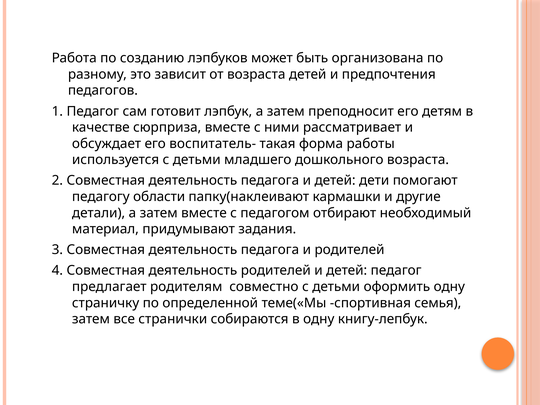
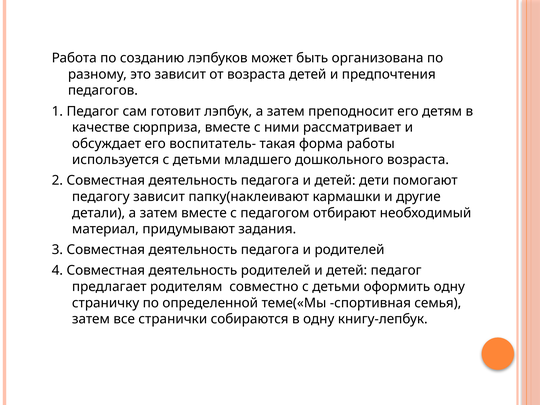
педагогу области: области -> зависит (159, 197)
